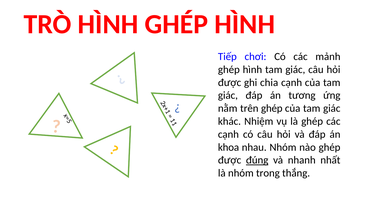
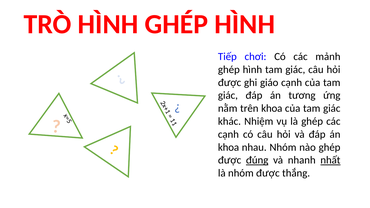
chia: chia -> giáo (269, 83)
trên ghép: ghép -> khoa (272, 108)
nhất underline: none -> present (330, 160)
nhóm trong: trong -> được (268, 173)
